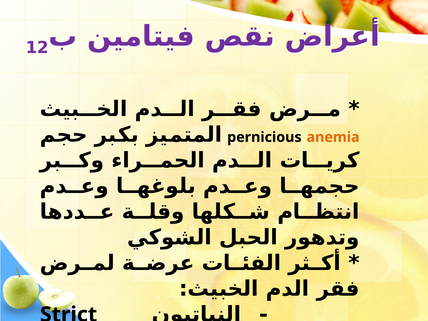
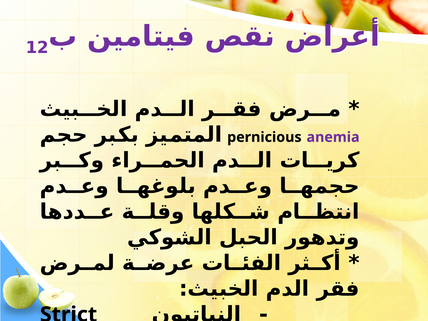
anemia colour: orange -> purple (333, 137)
